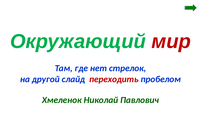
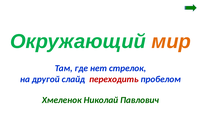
мир colour: red -> orange (171, 42)
